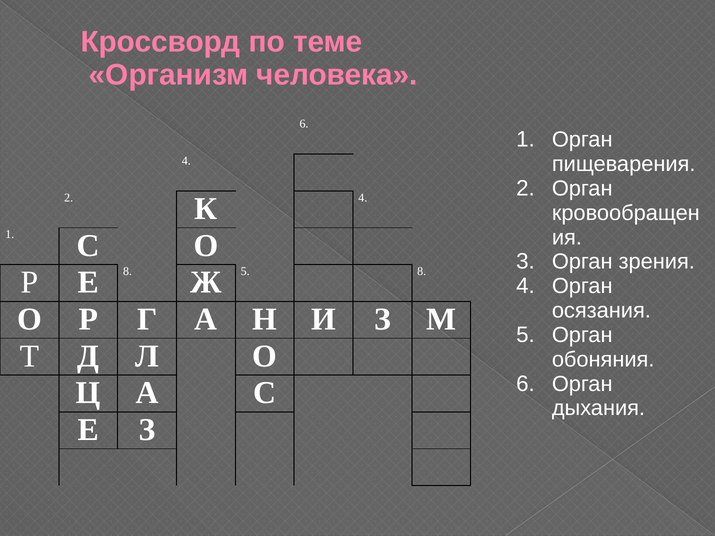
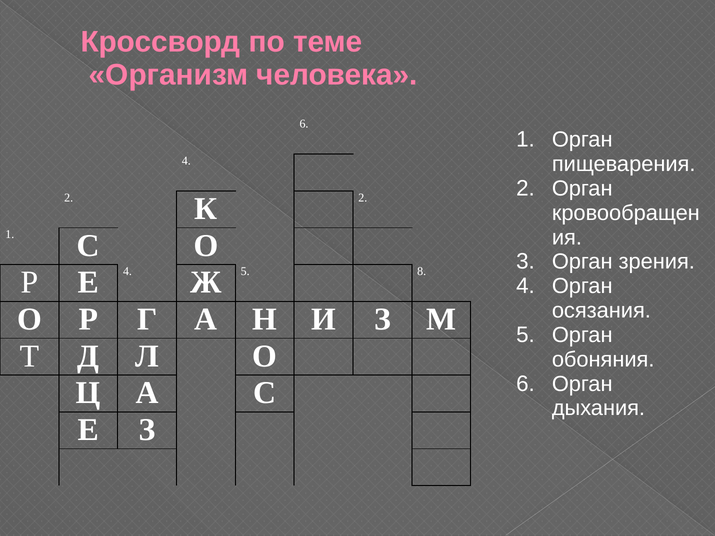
К 4: 4 -> 2 (363, 198)
Е 8: 8 -> 4 (127, 271)
